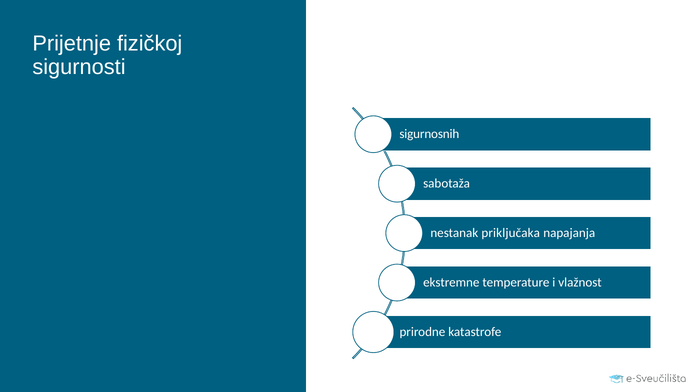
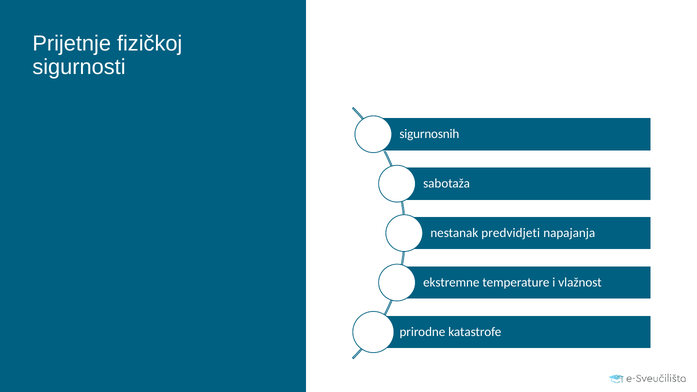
priključaka: priključaka -> predvidjeti (511, 233)
